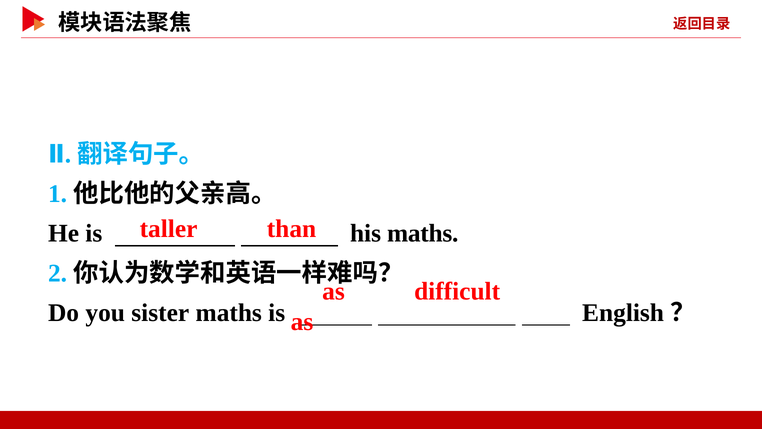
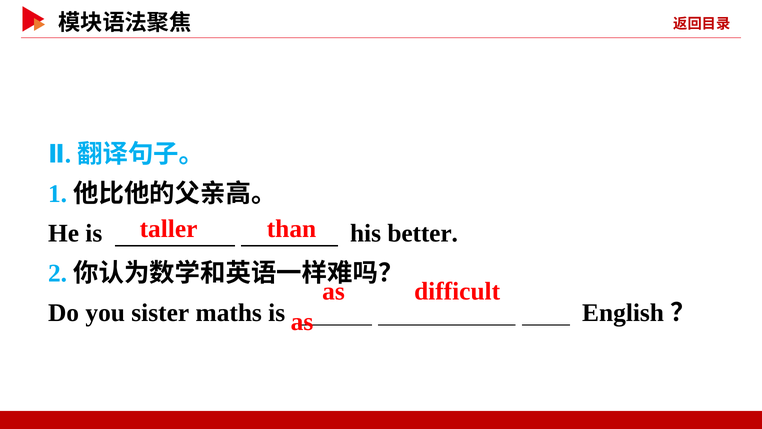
his maths: maths -> better (423, 233)
